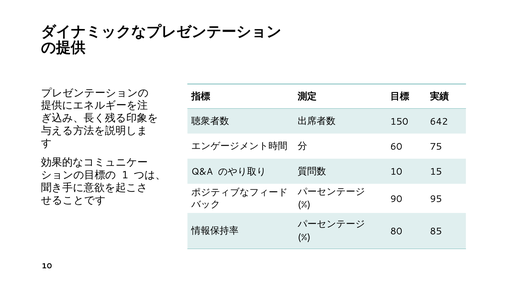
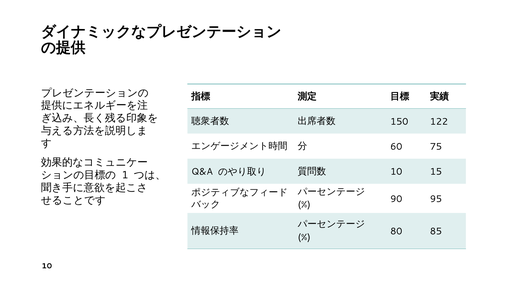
642: 642 -> 122 (439, 122)
